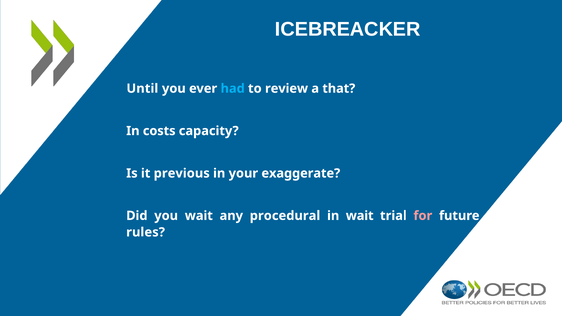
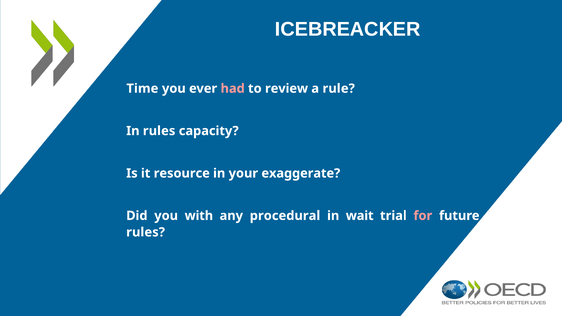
Until: Until -> Time (142, 89)
had colour: light blue -> pink (233, 89)
that: that -> rule (339, 89)
In costs: costs -> rules (159, 131)
previous: previous -> resource (182, 173)
you wait: wait -> with (199, 216)
